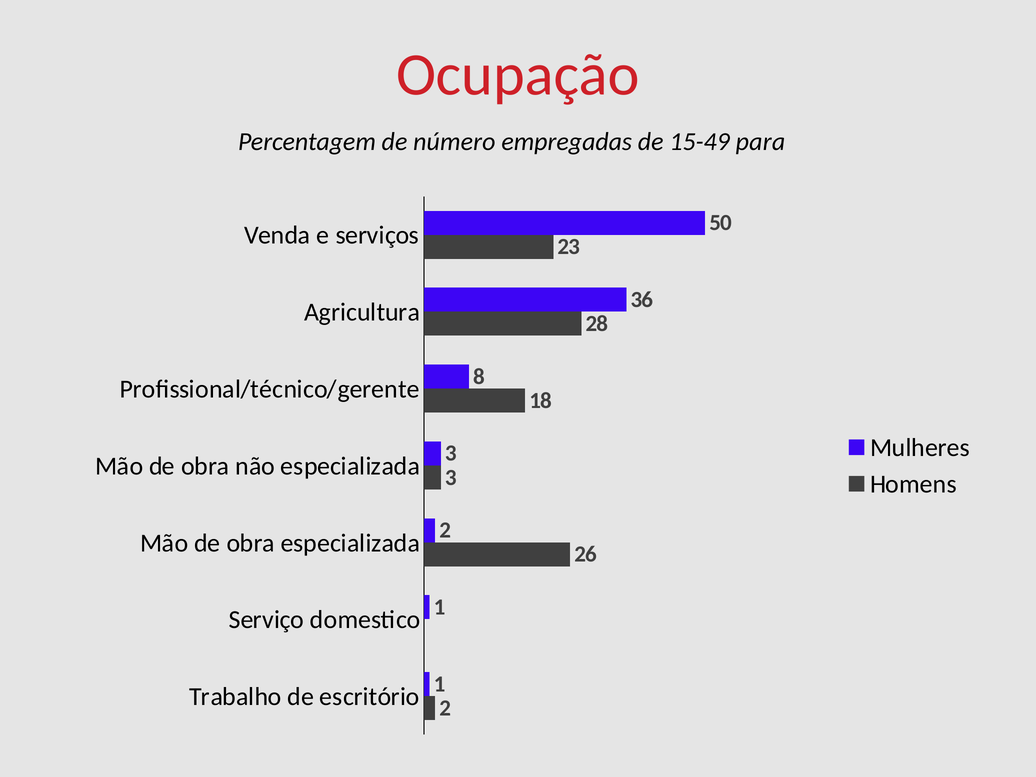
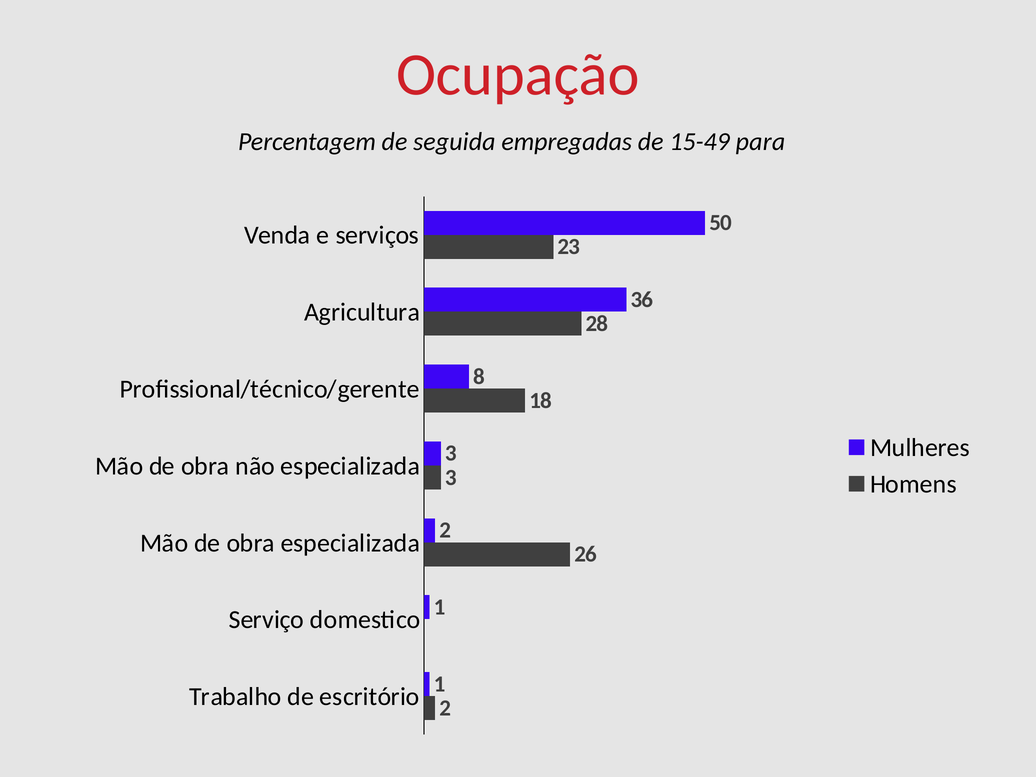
número: número -> seguida (454, 141)
